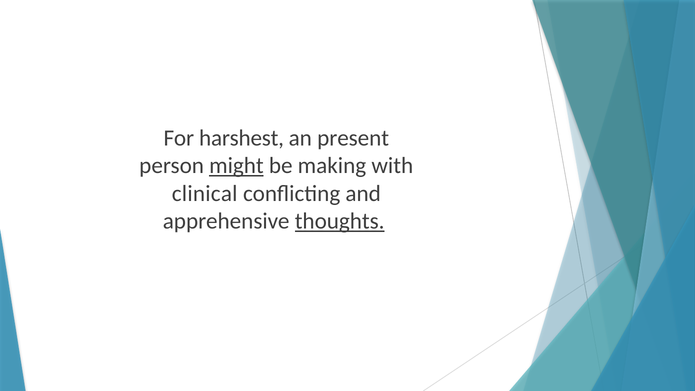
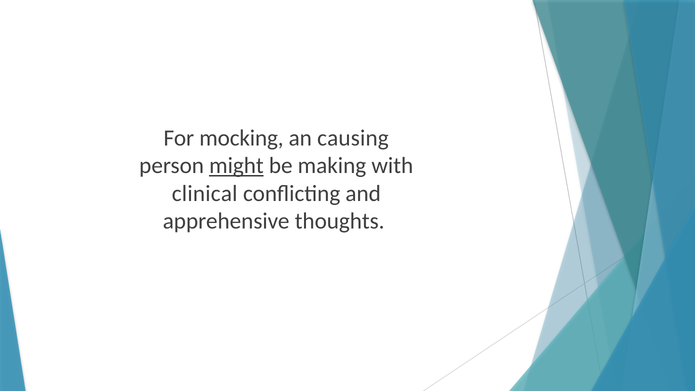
harshest: harshest -> mocking (241, 138)
present: present -> causing (353, 138)
thoughts underline: present -> none (340, 221)
